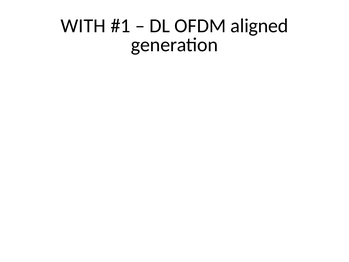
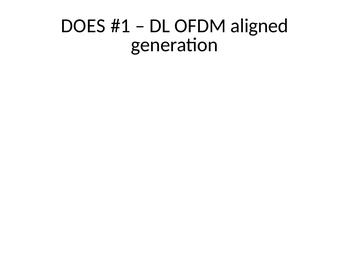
WITH: WITH -> DOES (83, 26)
